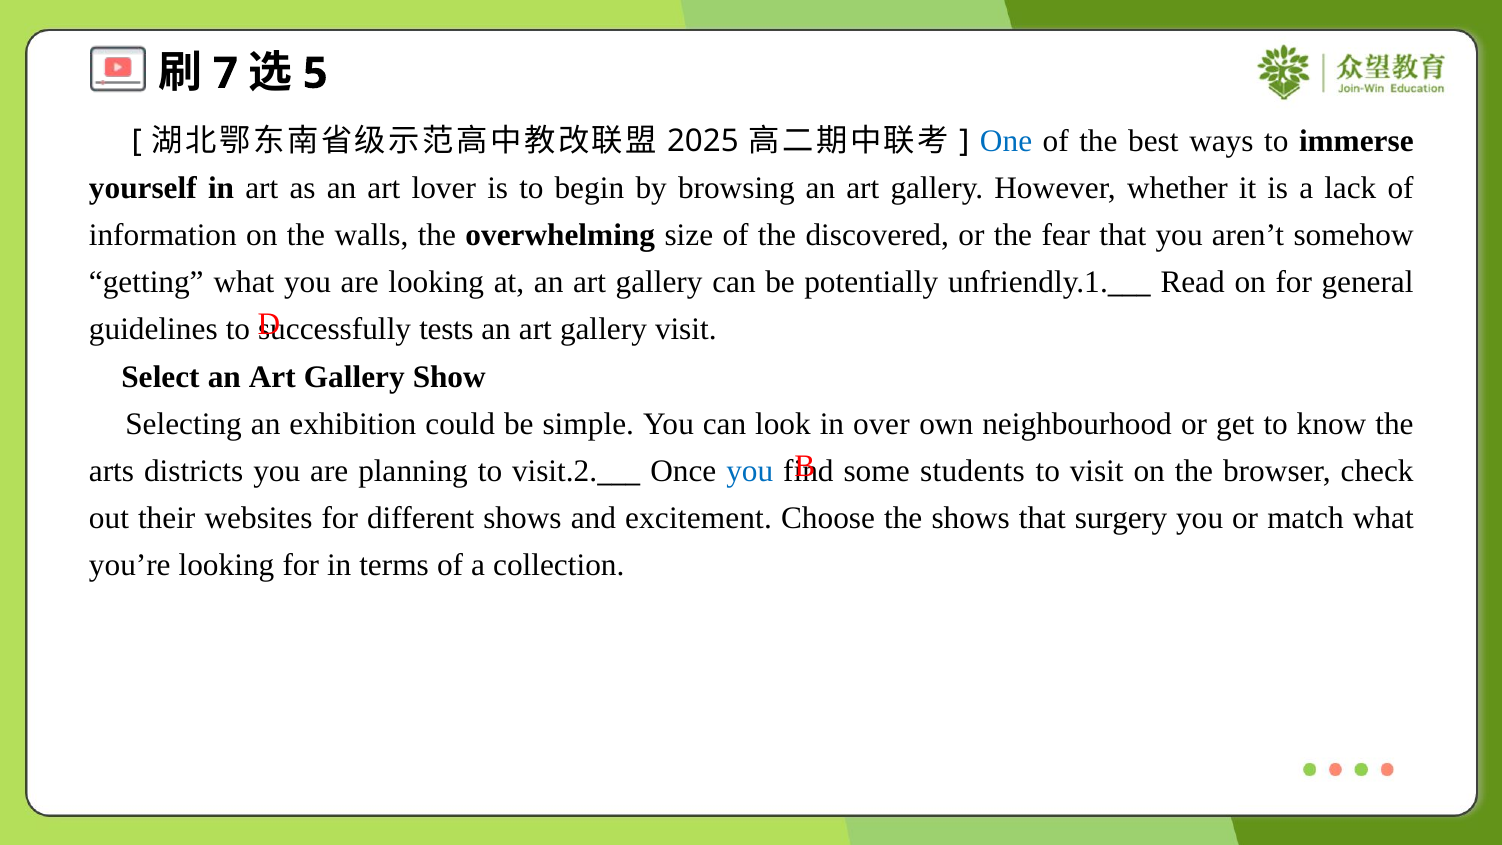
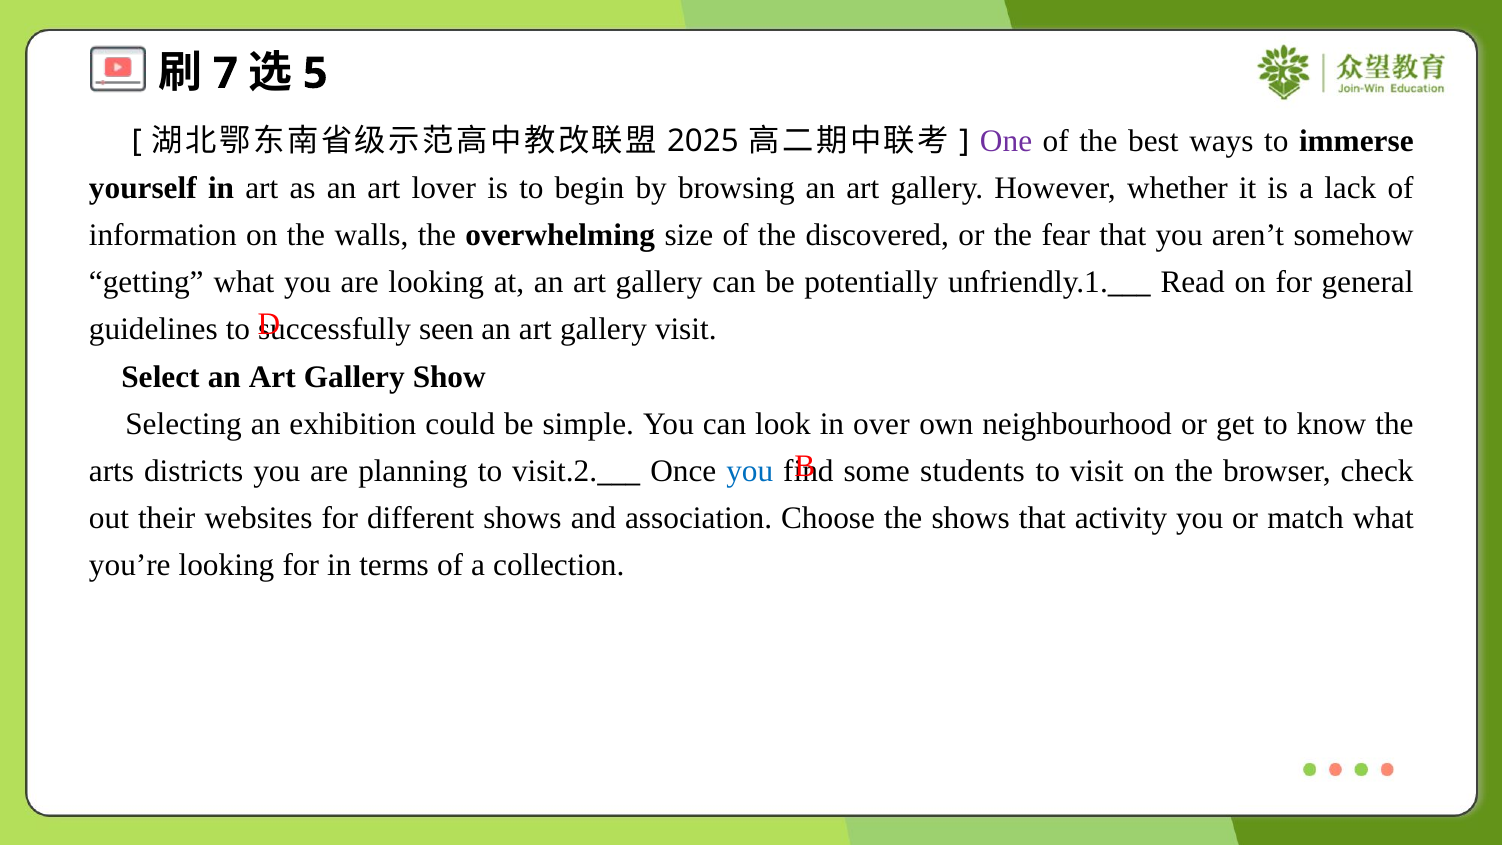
One colour: blue -> purple (1006, 141)
tests: tests -> seen (447, 329)
excitement: excitement -> association (699, 518)
surgery: surgery -> activity (1121, 518)
